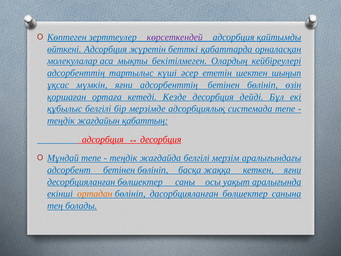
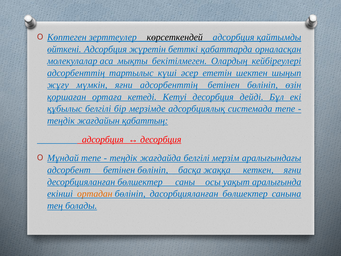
көрсеткендей colour: purple -> black (175, 37)
ұқсас: ұқсас -> жұғу (58, 85)
Кезде: Кезде -> Кетуі (175, 97)
